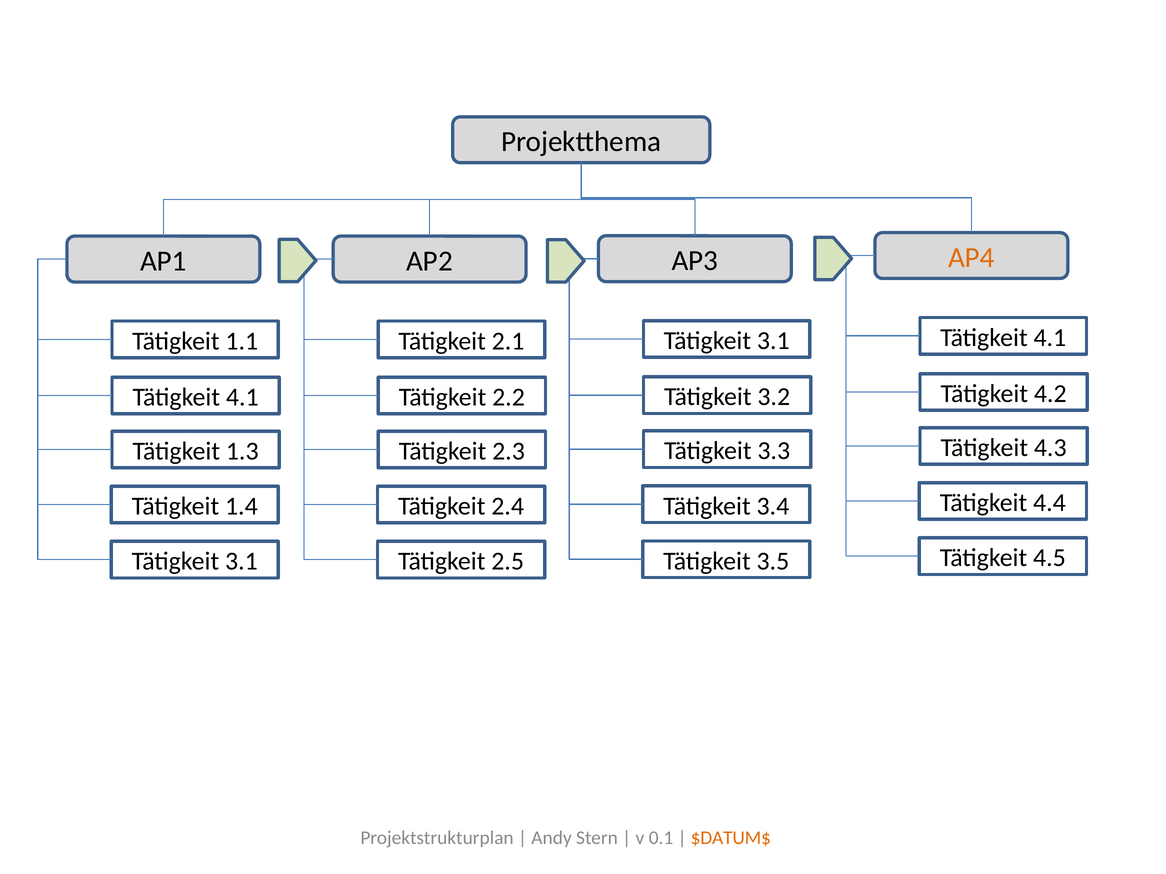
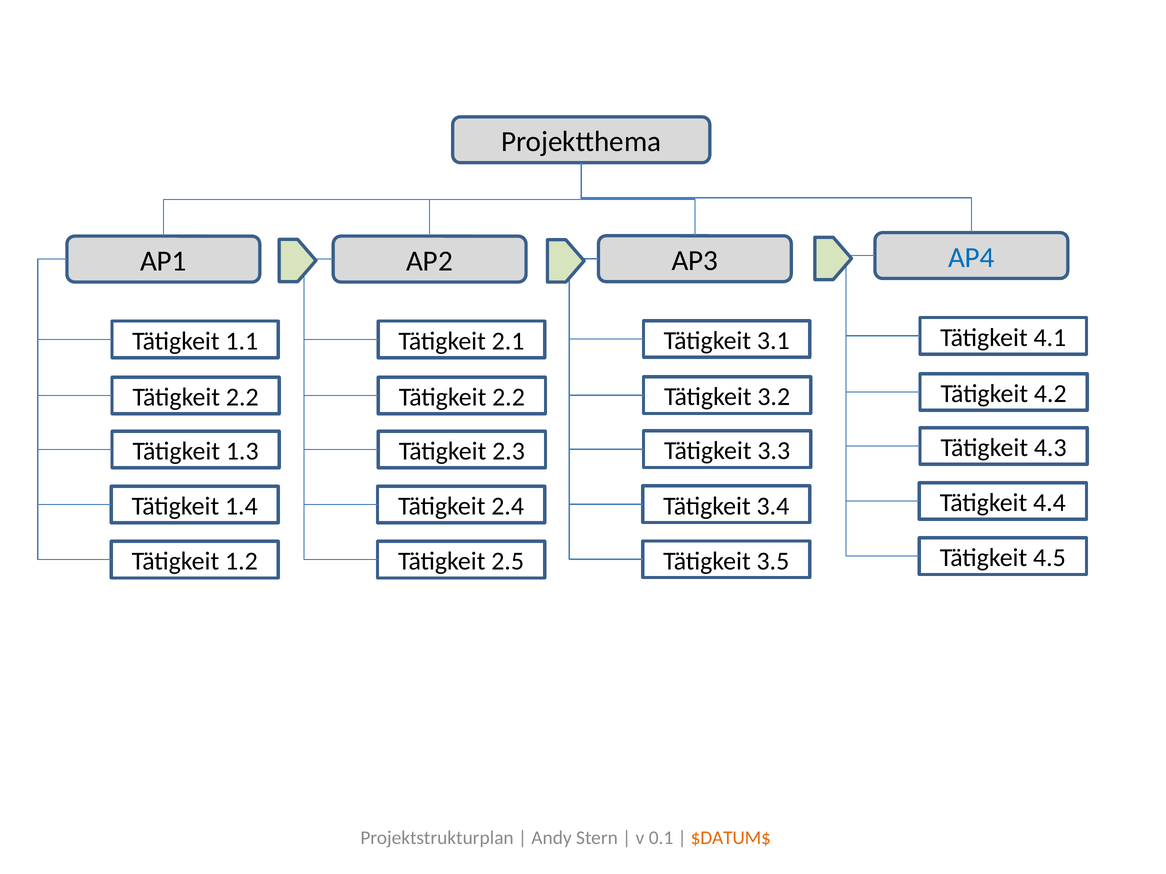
AP4 colour: orange -> blue (971, 258)
4.1: 4.1 -> 2.2 (242, 397)
3.1: 3.1 -> 1.2 (241, 562)
